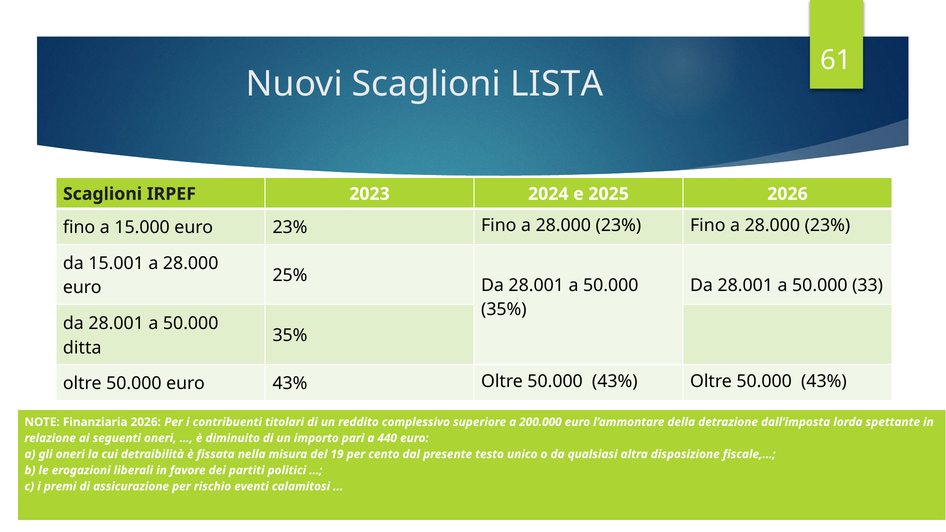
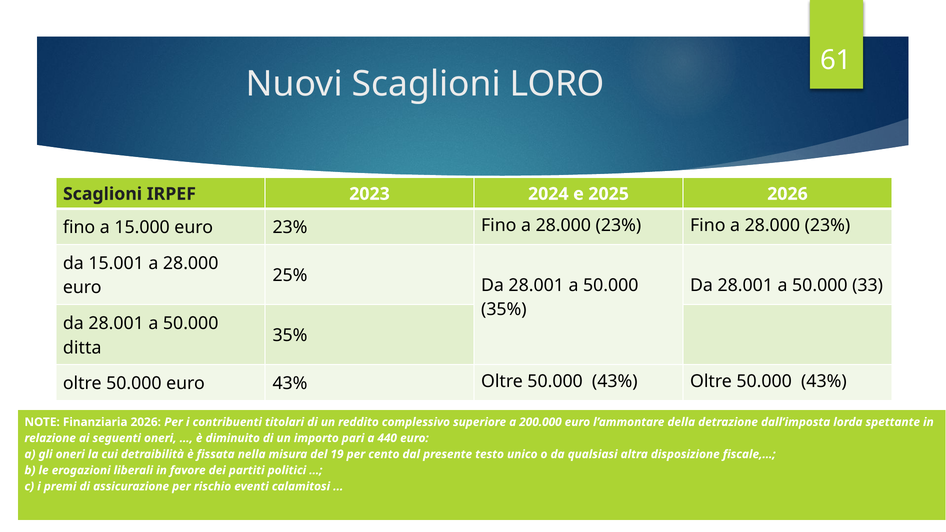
LISTA: LISTA -> LORO (557, 84)
